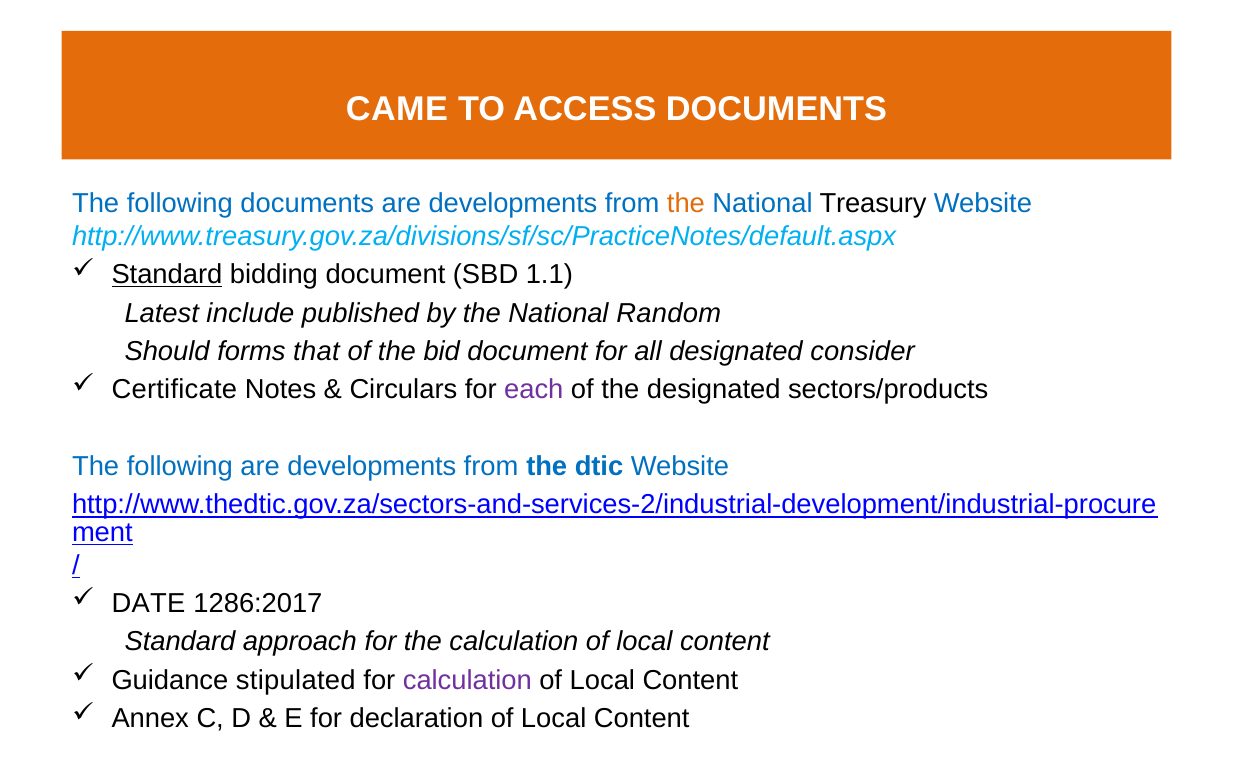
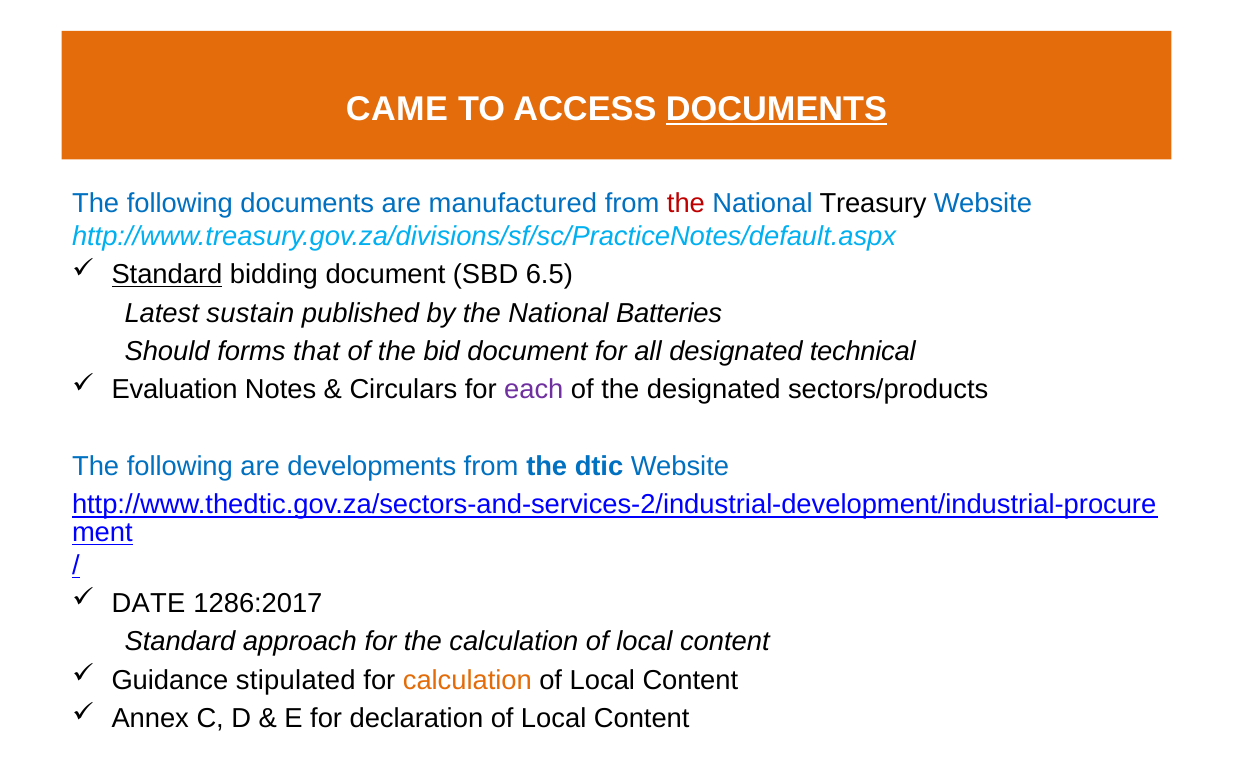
DOCUMENTS underline: none -> present (776, 109)
documents are developments: developments -> manufactured (513, 203)
the colour: orange -> red (686, 203)
1.1: 1.1 -> 6.5 (549, 275)
include: include -> sustain (250, 313)
Random: Random -> Batteries (669, 313)
consider: consider -> technical (863, 351)
Certificate: Certificate -> Evaluation (175, 390)
calculation colour: purple -> orange (467, 680)
